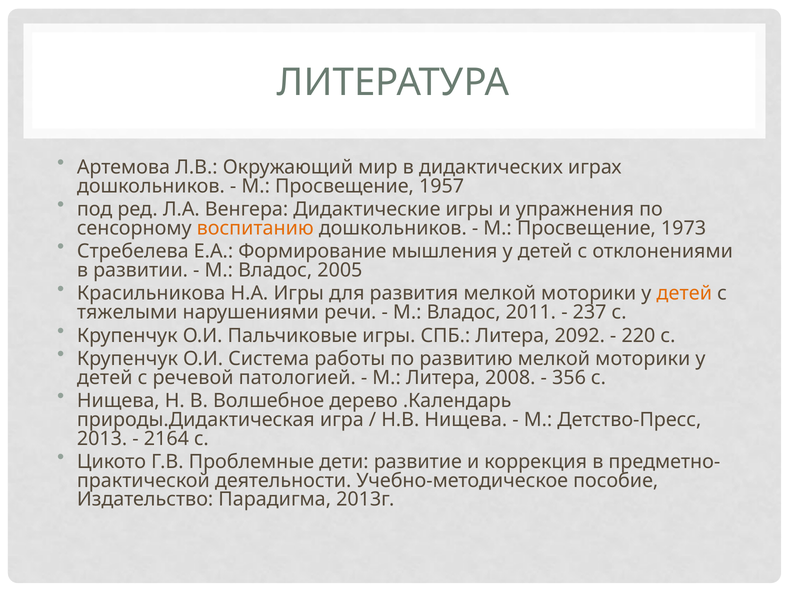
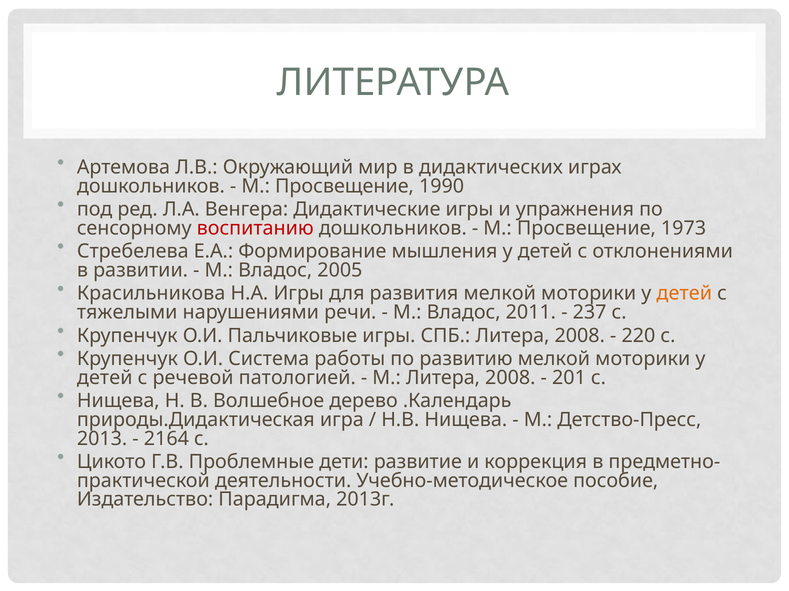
1957: 1957 -> 1990 (442, 187)
воспитанию colour: orange -> red (255, 229)
СПБ Литера 2092: 2092 -> 2008 (580, 336)
356: 356 -> 201 (569, 378)
